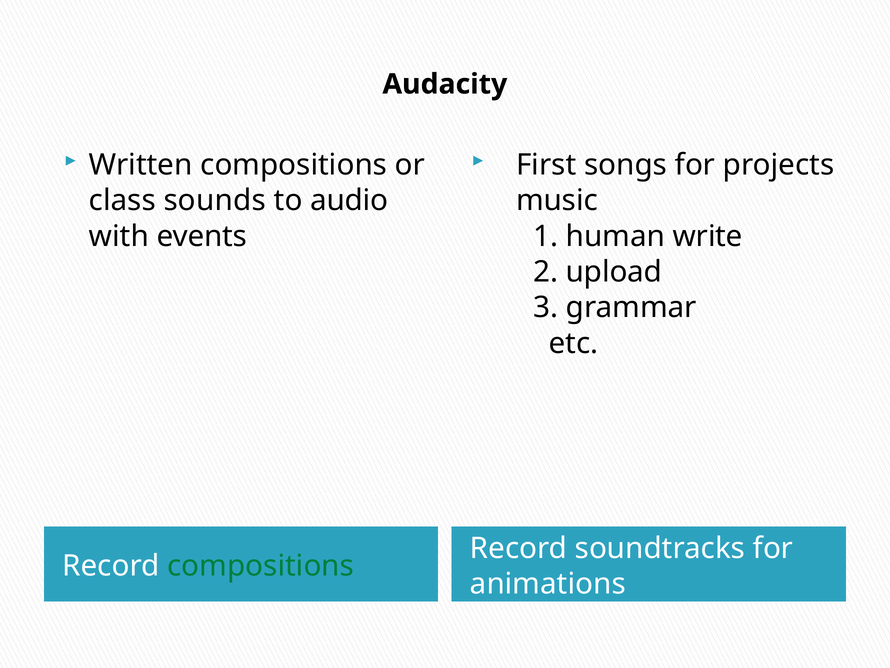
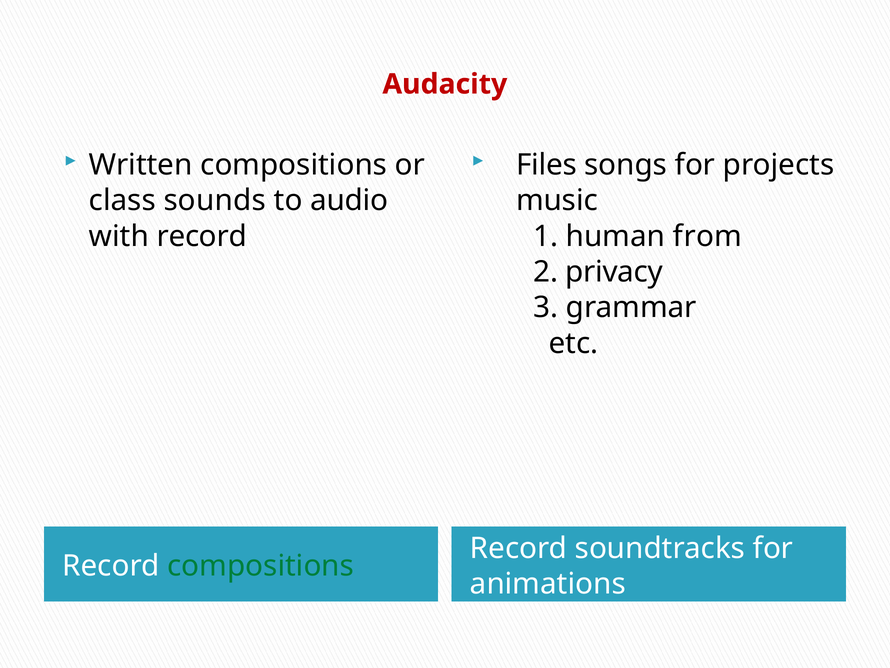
Audacity colour: black -> red (445, 84)
First: First -> Files (546, 165)
with events: events -> record (202, 236)
write: write -> from (708, 236)
upload: upload -> privacy (614, 272)
